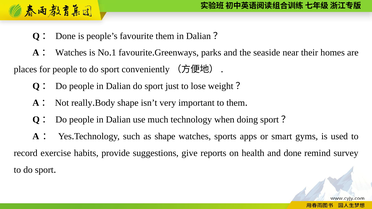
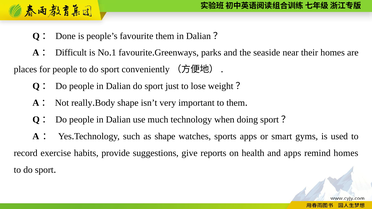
Watches: Watches -> Difficult (71, 53)
and done: done -> apps (292, 153)
remind survey: survey -> homes (346, 153)
